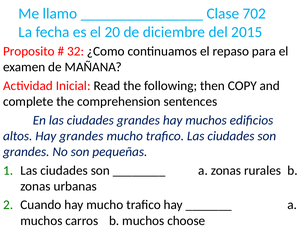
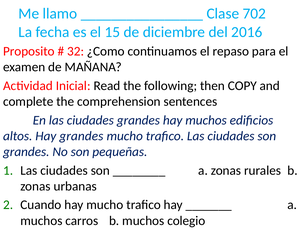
20: 20 -> 15 (112, 32)
2015: 2015 -> 2016 (247, 32)
choose: choose -> colegio (186, 221)
